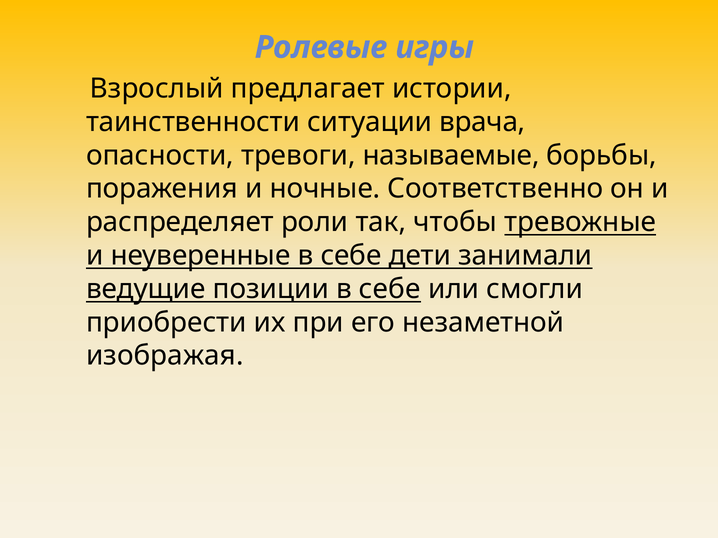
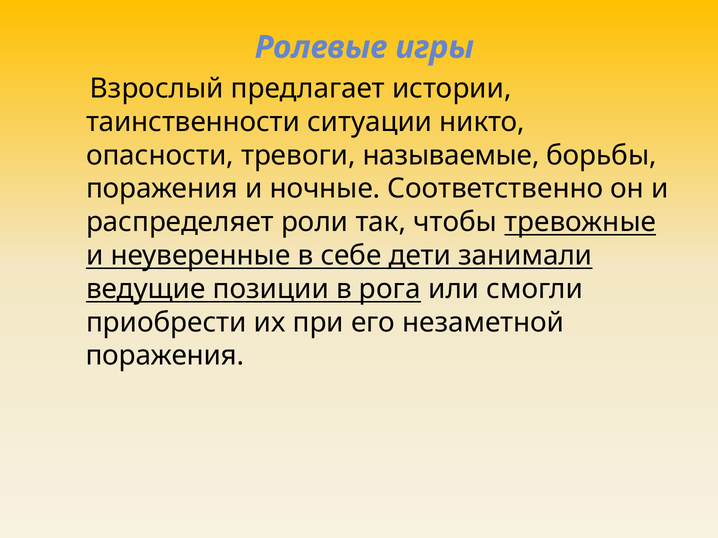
врача: врача -> никто (482, 122)
позиции в себе: себе -> рога (390, 289)
изображая: изображая -> поражения (165, 356)
